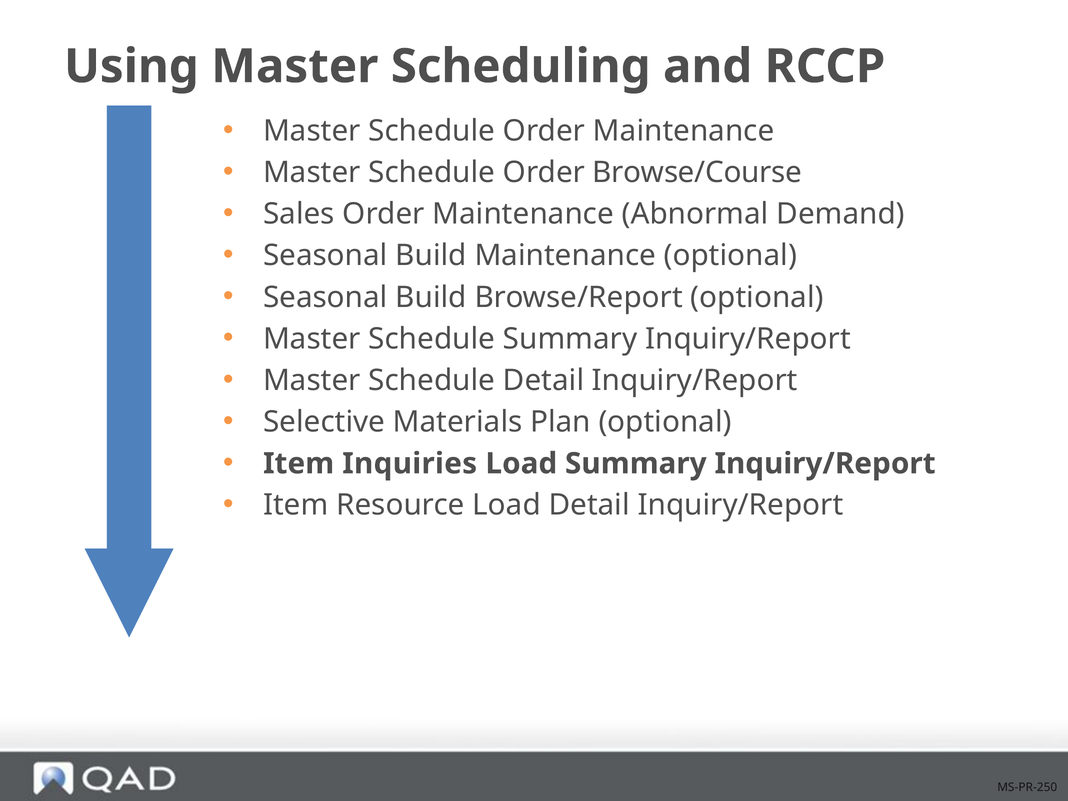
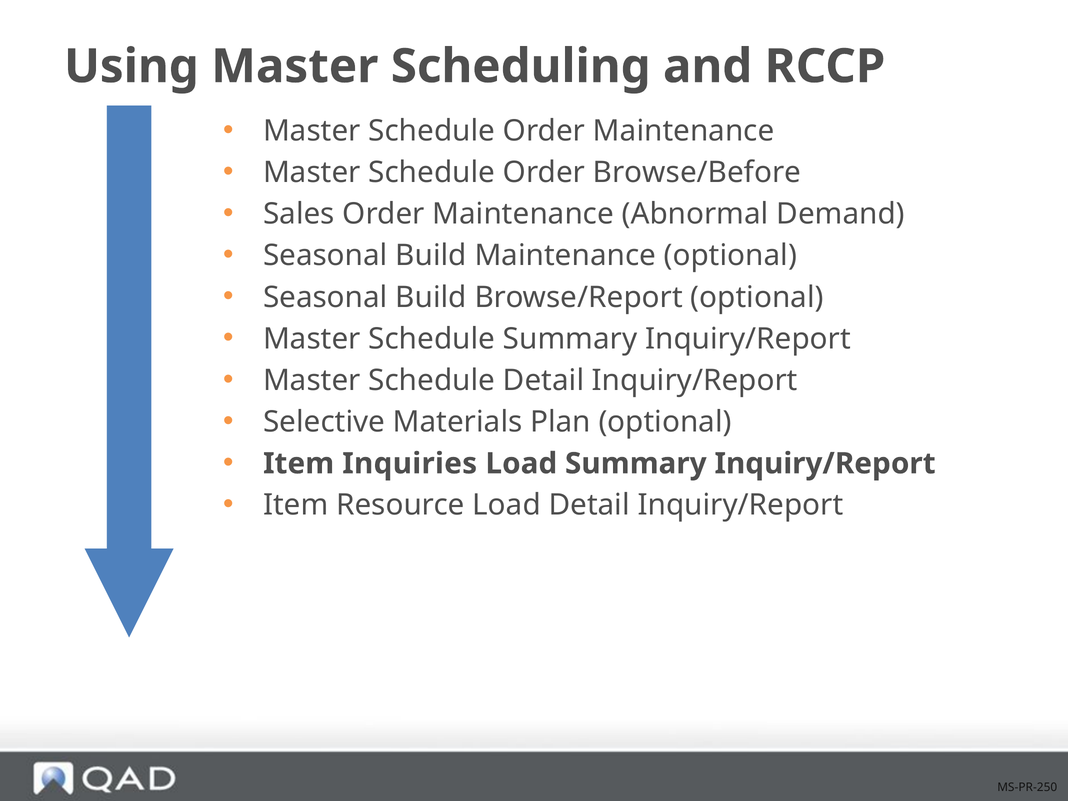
Browse/Course: Browse/Course -> Browse/Before (697, 172)
